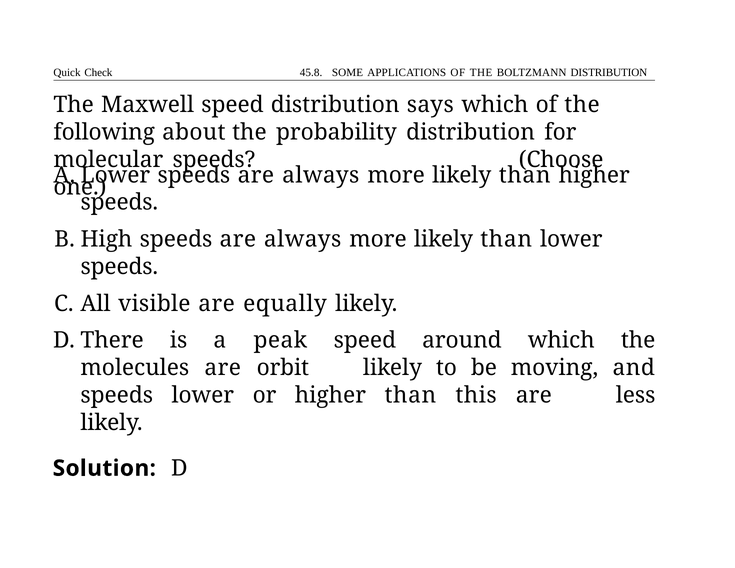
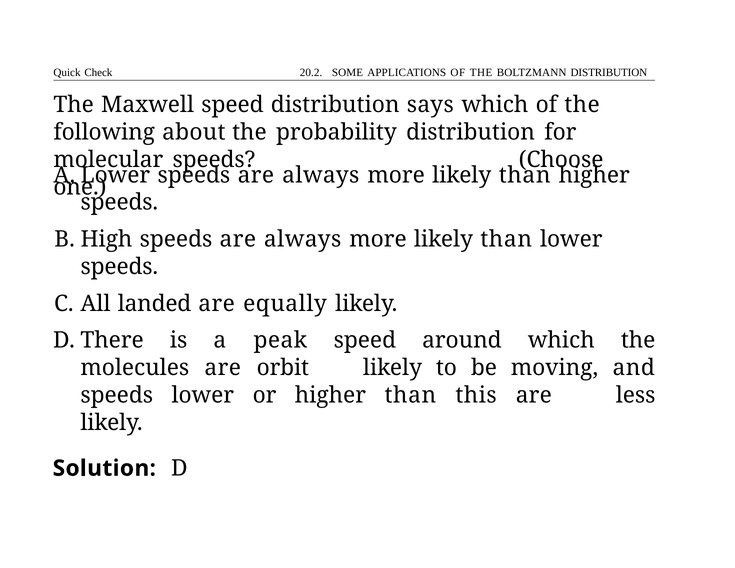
45.8: 45.8 -> 20.2 (311, 73)
visible: visible -> landed (155, 304)
